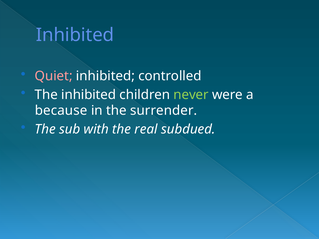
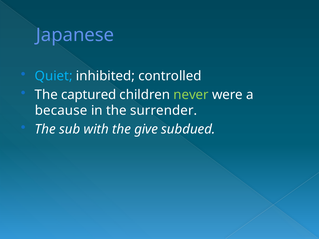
Inhibited: Inhibited -> Japanese (75, 35)
Quiet colour: pink -> light blue (54, 76)
The inhibited: inhibited -> captured (89, 95)
real: real -> give (146, 129)
